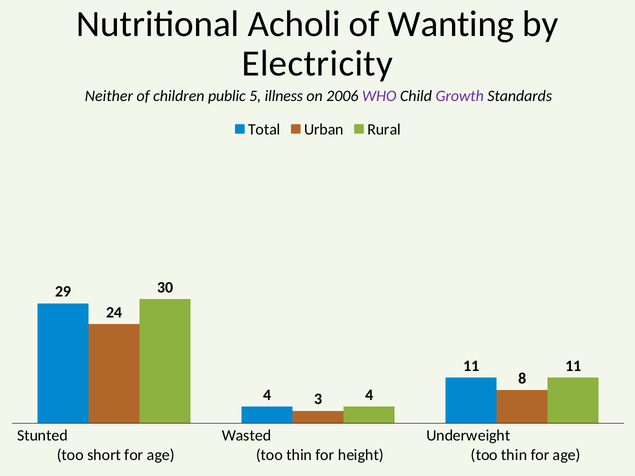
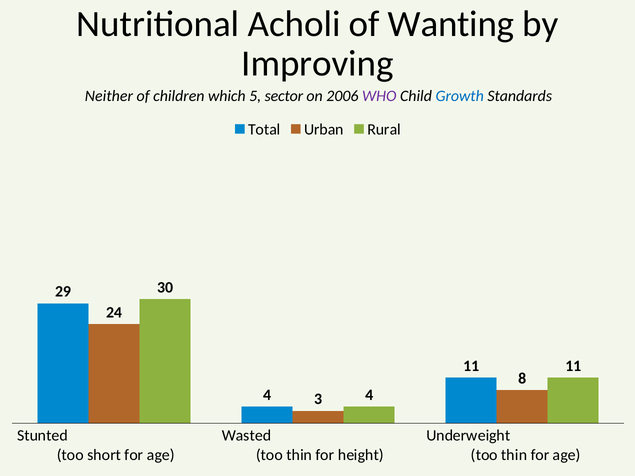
Electricity: Electricity -> Improving (317, 64)
public: public -> which (227, 96)
illness: illness -> sector (284, 96)
Growth colour: purple -> blue (460, 96)
